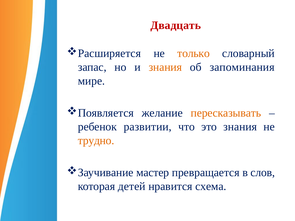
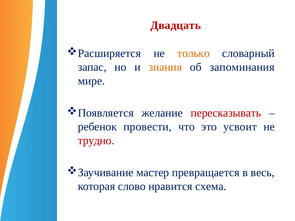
пересказывать colour: orange -> red (226, 113)
развитии: развитии -> провести (148, 127)
это знания: знания -> усвоит (240, 127)
трудно colour: orange -> red (96, 141)
слов: слов -> весь (263, 173)
детей: детей -> слово (132, 187)
